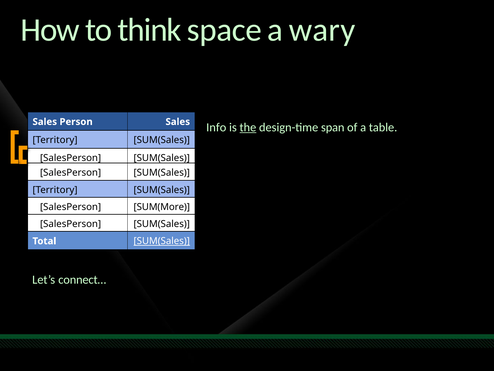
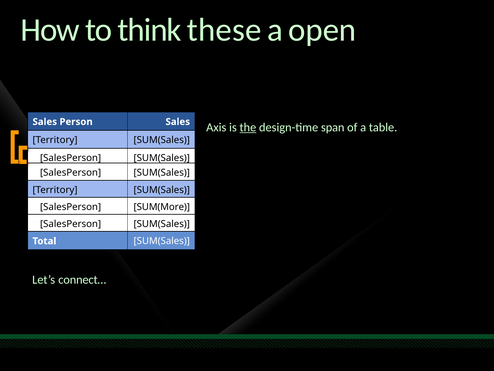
space: space -> these (224, 30)
wary: wary -> open (322, 30)
Info: Info -> Axis (216, 127)
SUM(Sales underline: present -> none (162, 241)
